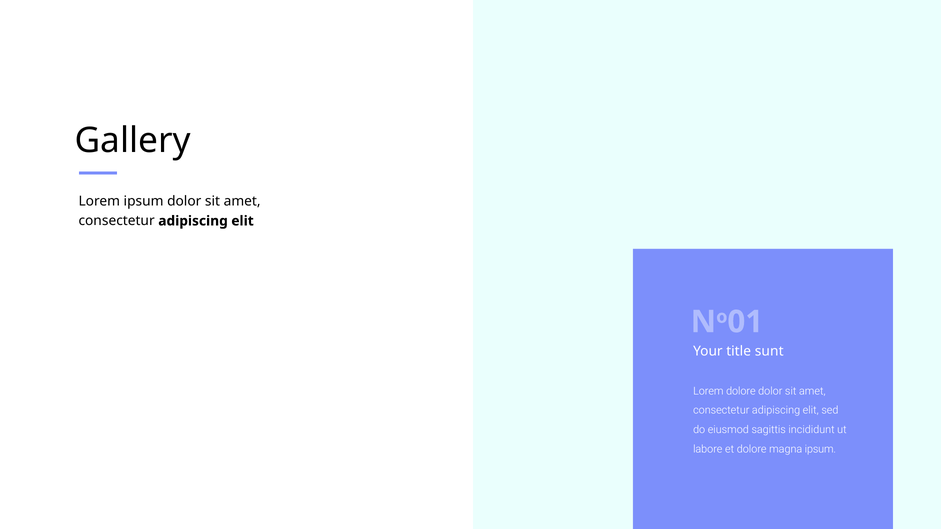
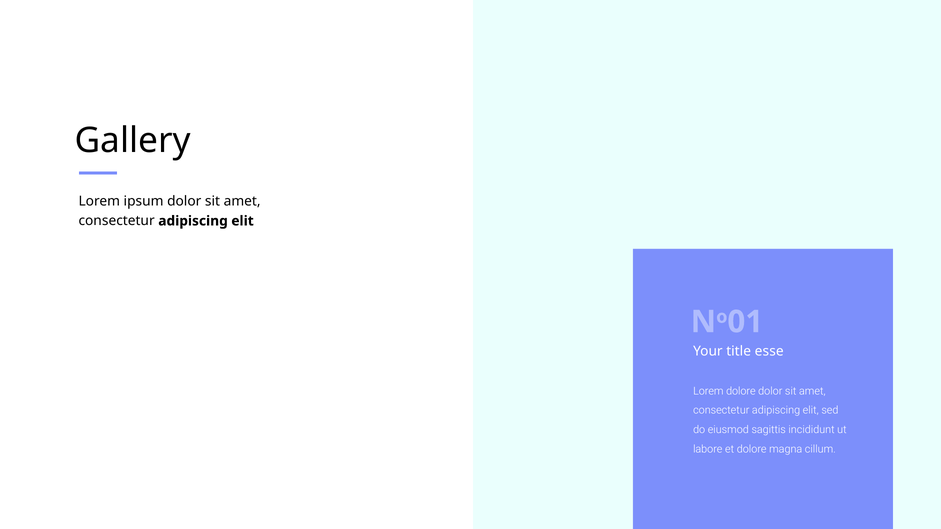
sunt: sunt -> esse (769, 351)
magna ipsum: ipsum -> cillum (820, 449)
